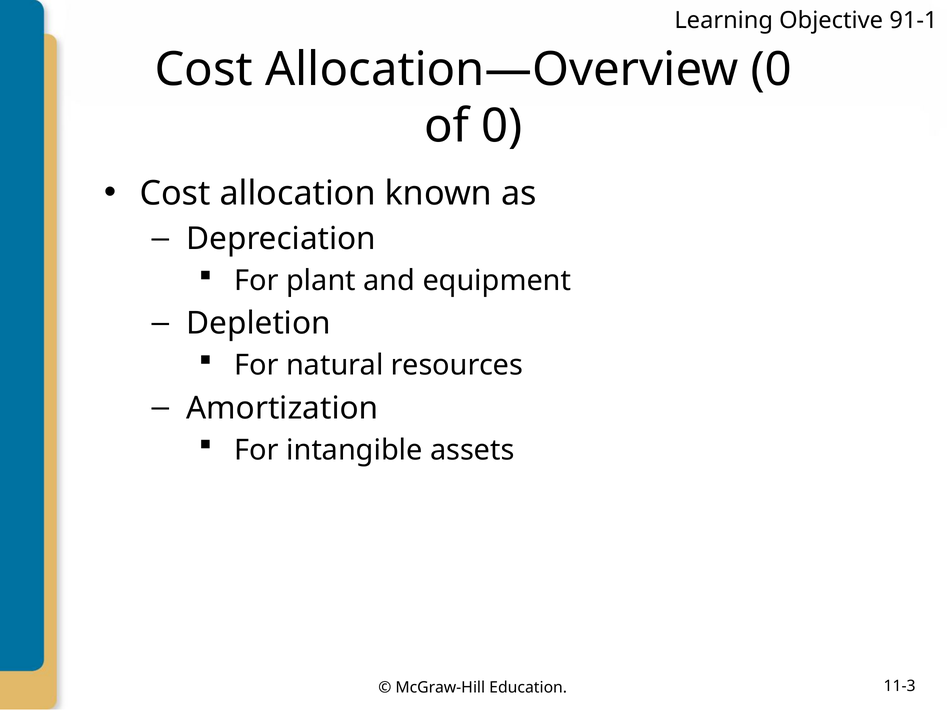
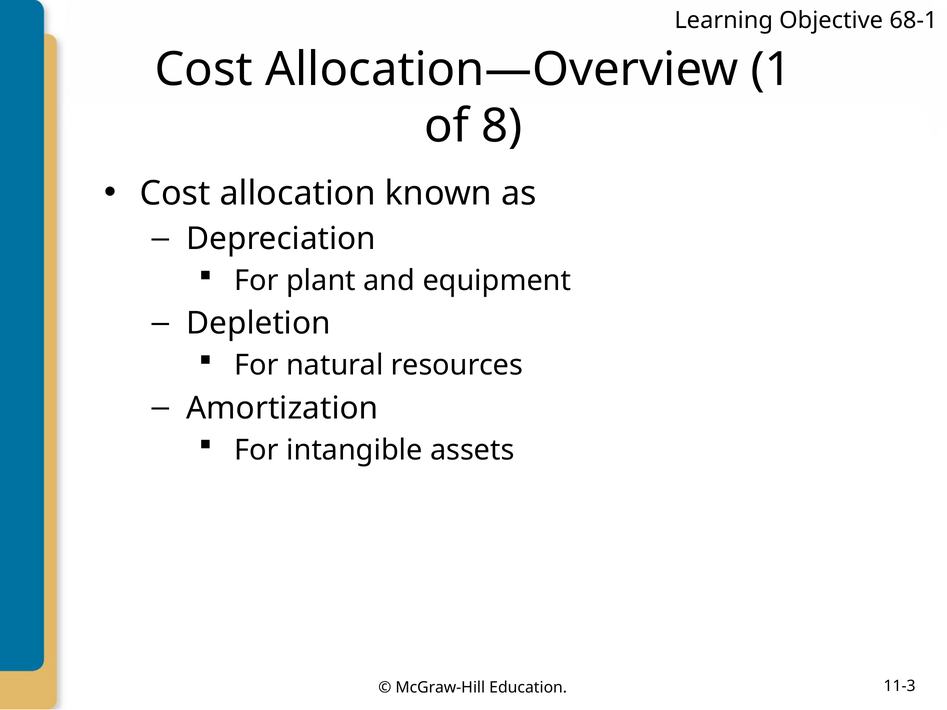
91-1: 91-1 -> 68-1 (913, 20)
Allocation—Overview 0: 0 -> 1 (771, 70)
of 0: 0 -> 8 (502, 126)
